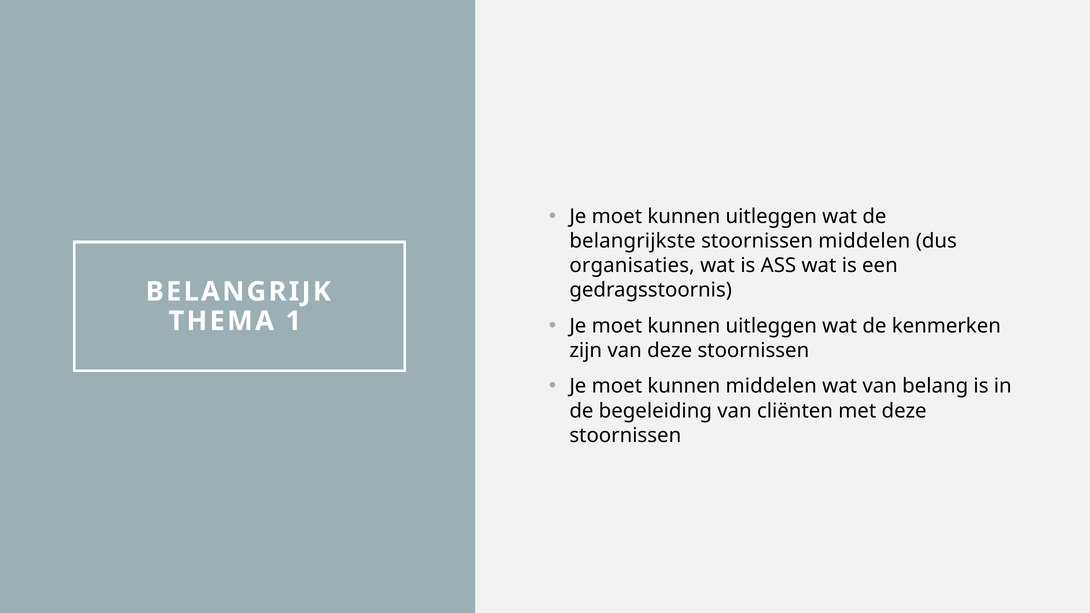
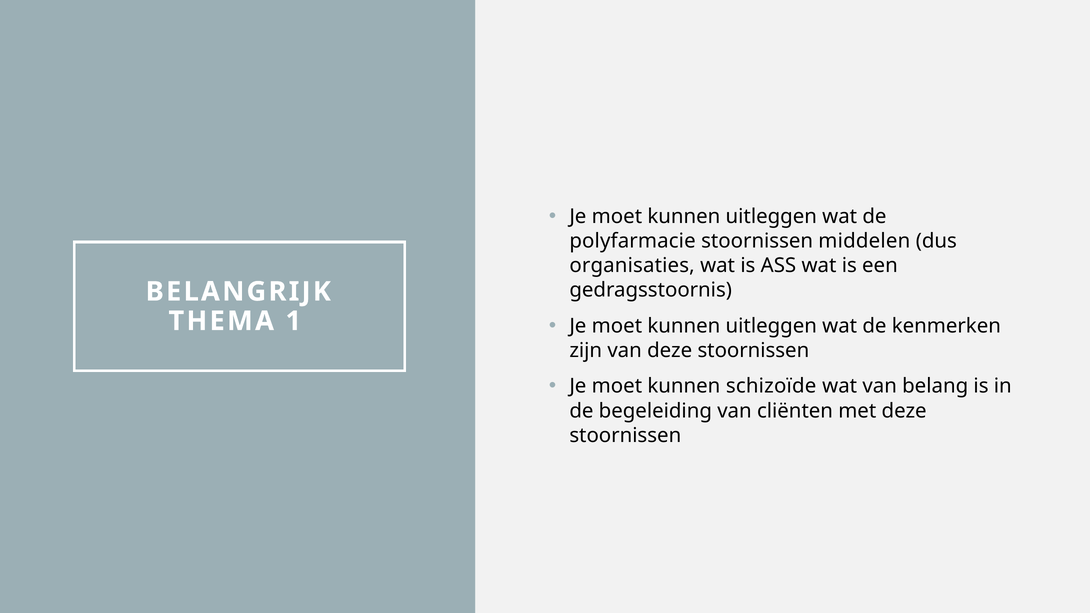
belangrijkste: belangrijkste -> polyfarmacie (633, 241)
kunnen middelen: middelen -> schizoïde (771, 386)
